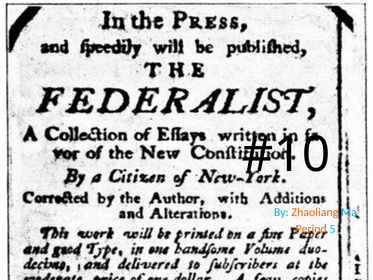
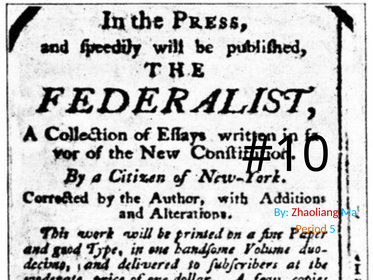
Zhaoliang colour: orange -> red (315, 212)
